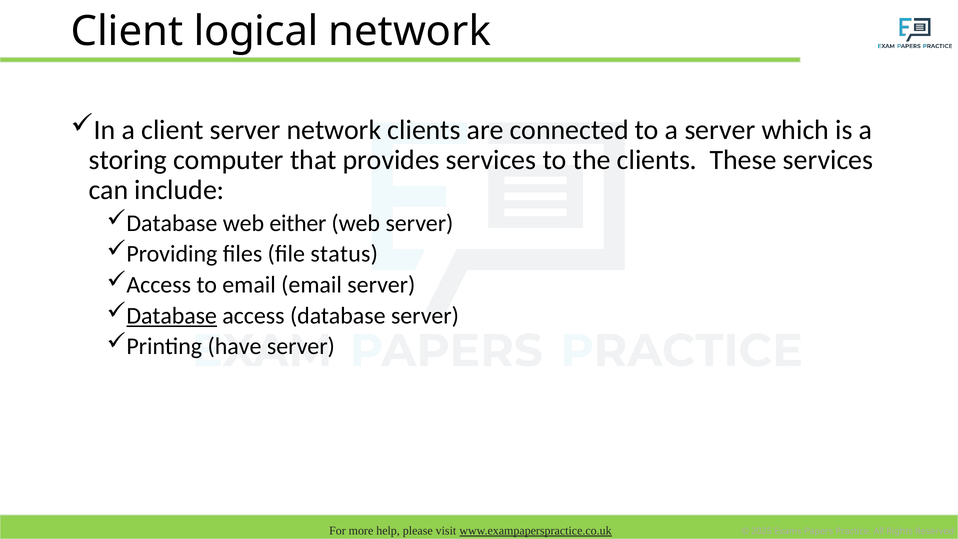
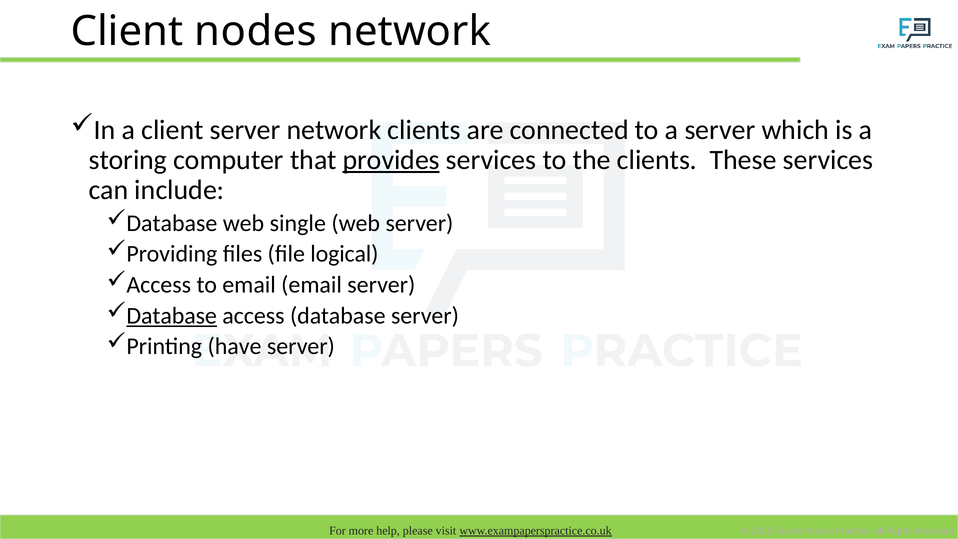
logical: logical -> nodes (256, 32)
provides underline: none -> present (391, 160)
either: either -> single (298, 223)
status: status -> logical (344, 254)
